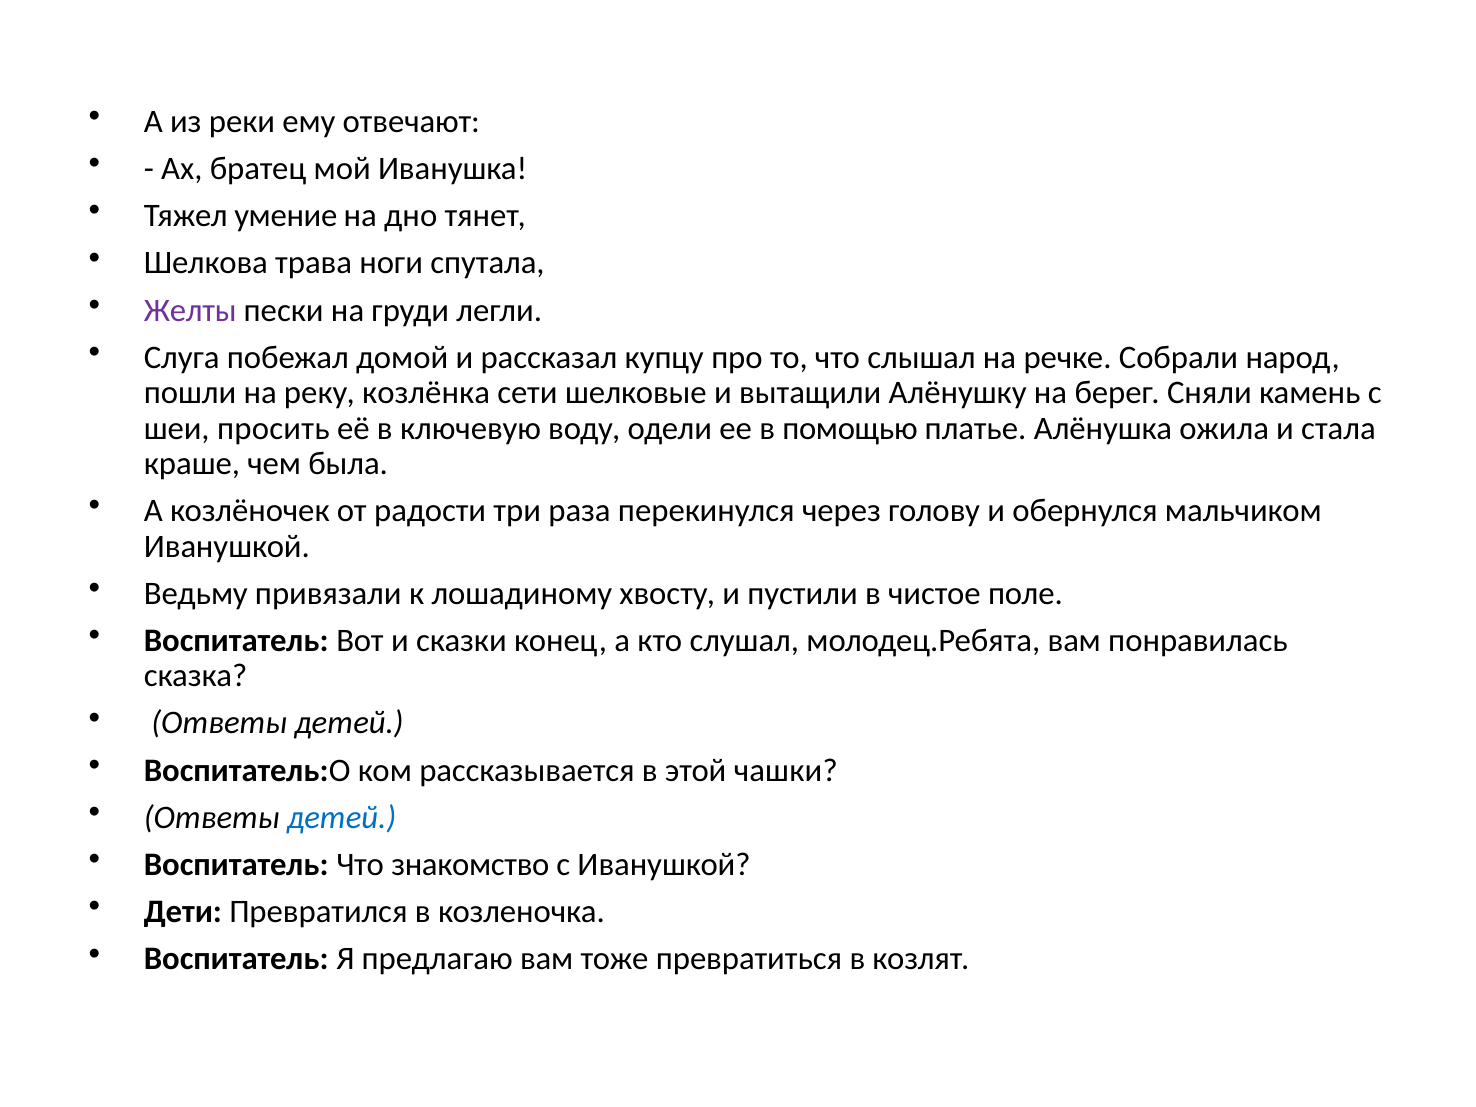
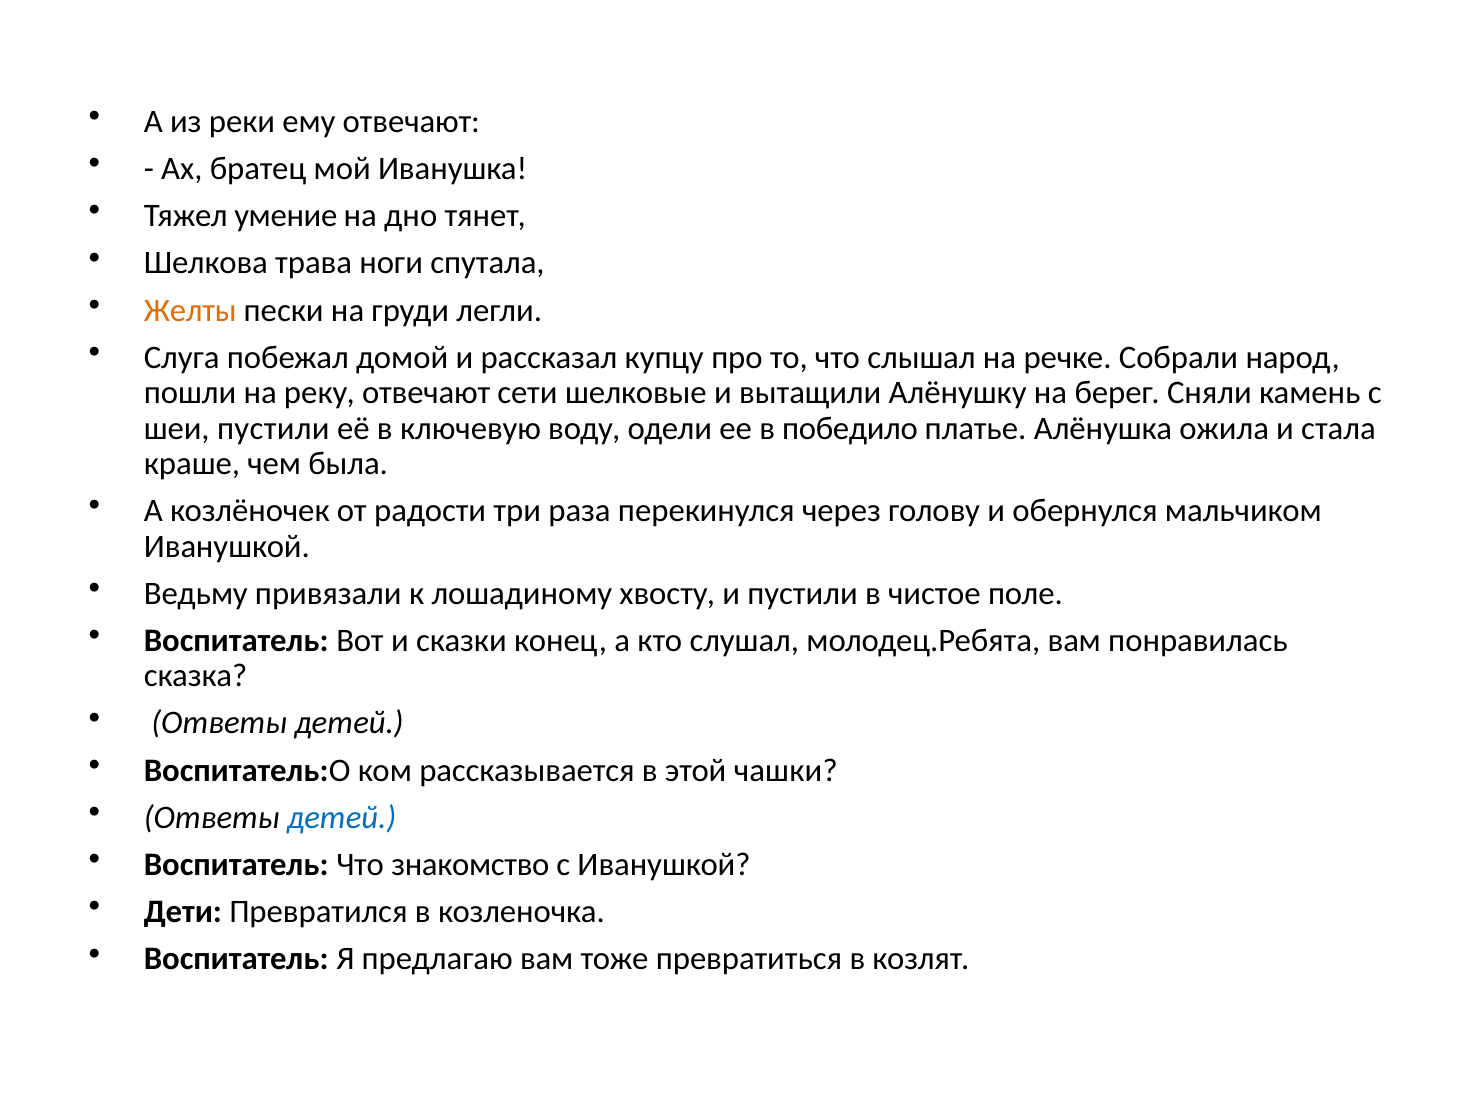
Желты colour: purple -> orange (190, 310)
реку козлёнка: козлёнка -> отвечают (426, 393)
шеи просить: просить -> пустили (273, 428)
помощью: помощью -> победило (850, 428)
